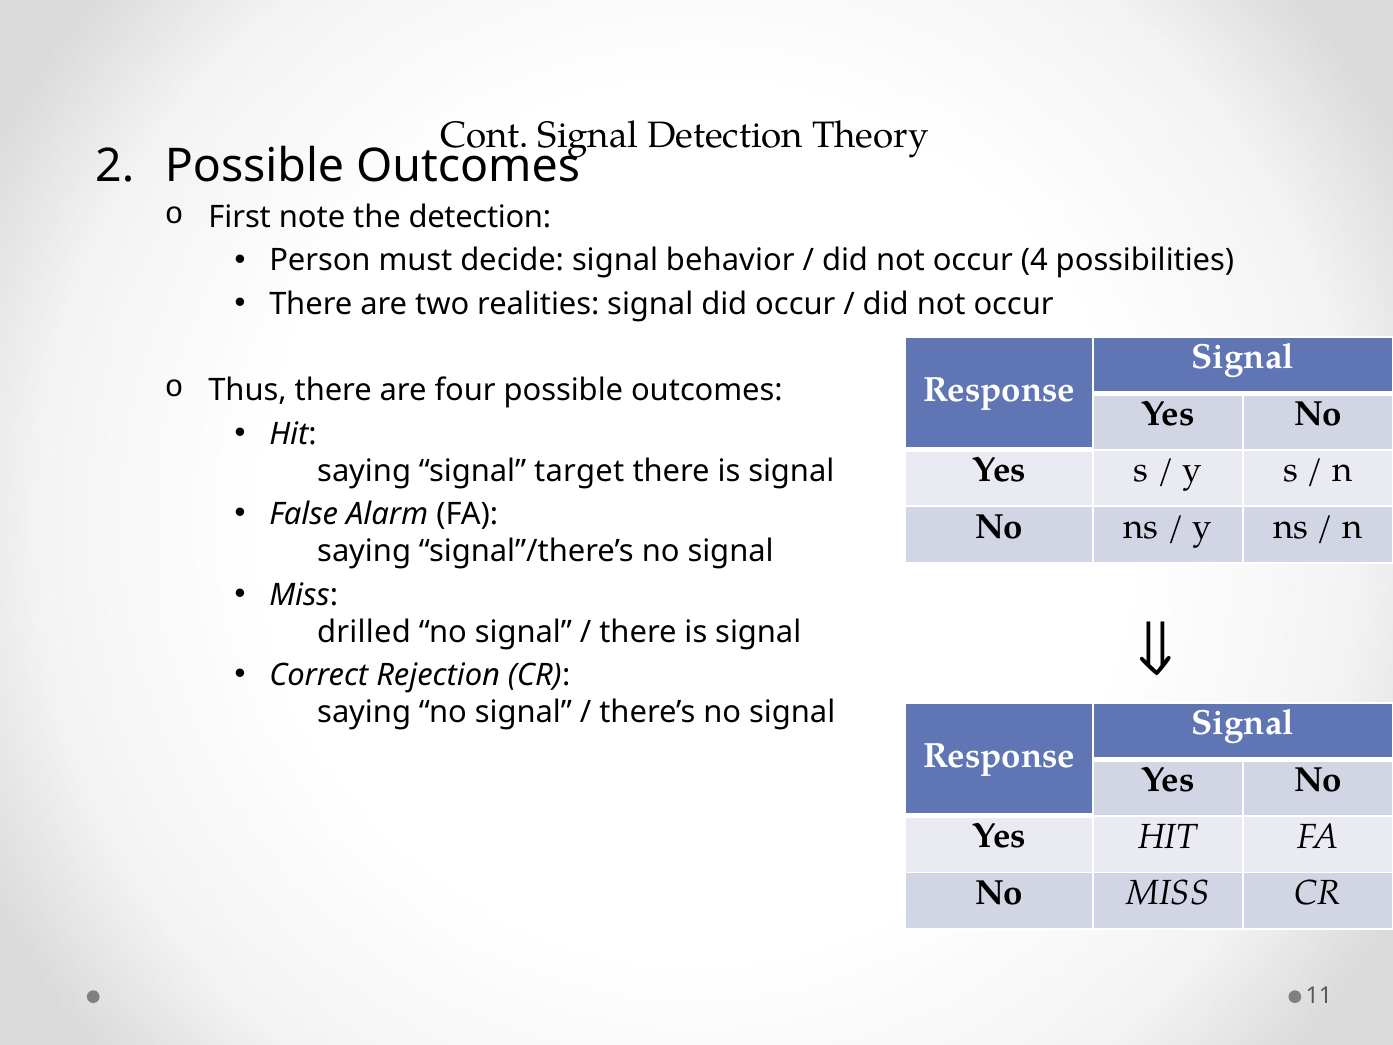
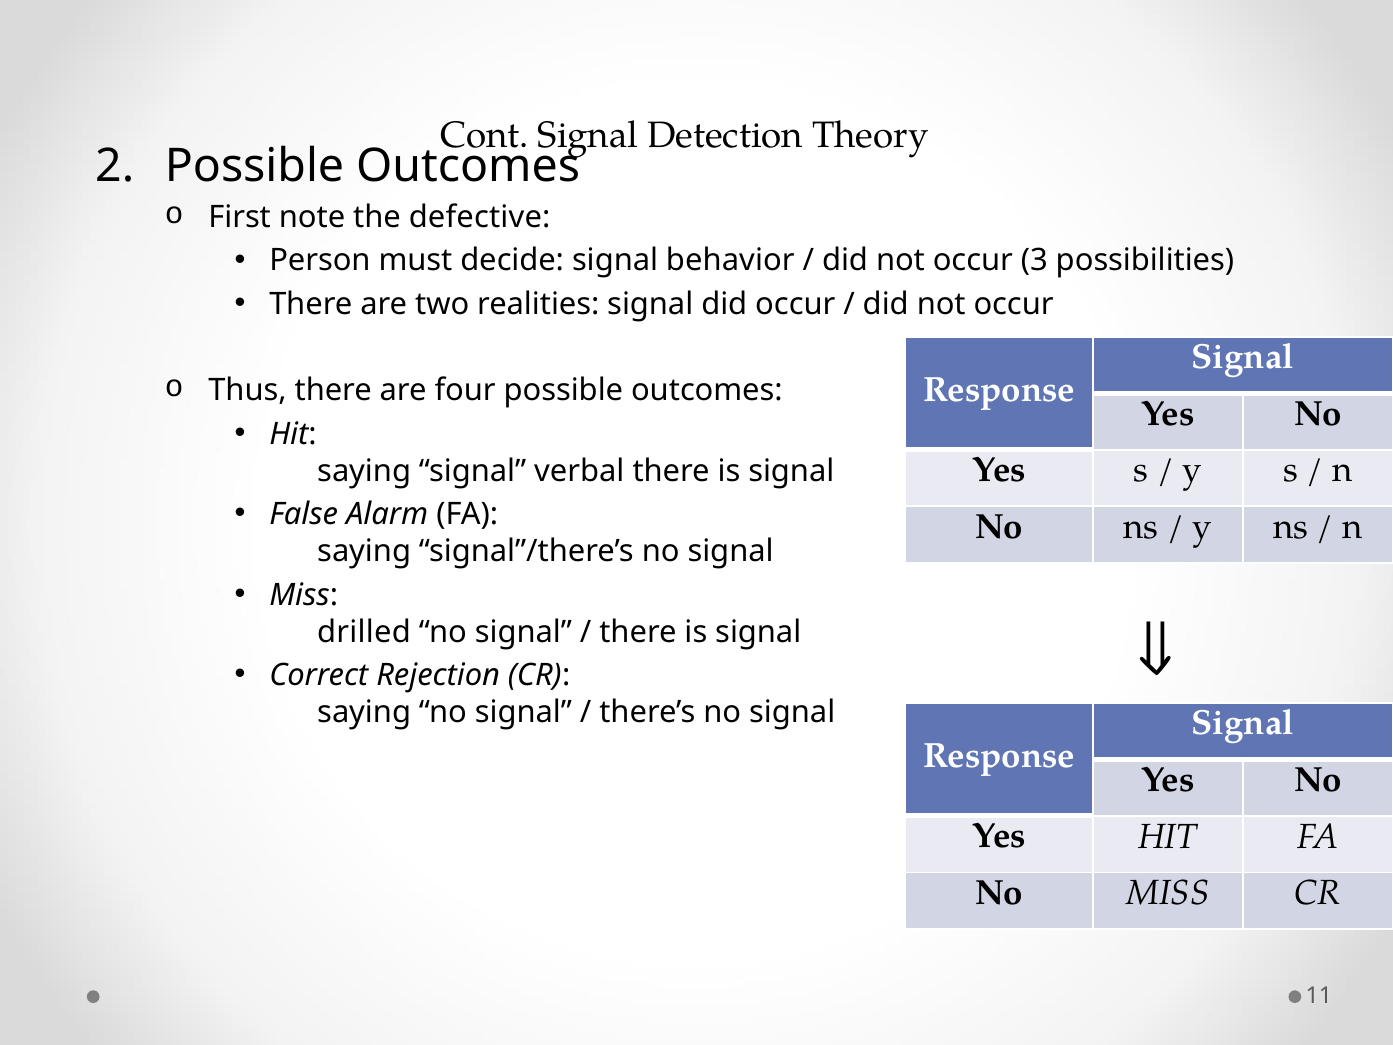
the detection: detection -> defective (480, 217)
4: 4 -> 3 (1034, 261)
target: target -> verbal (579, 471)
